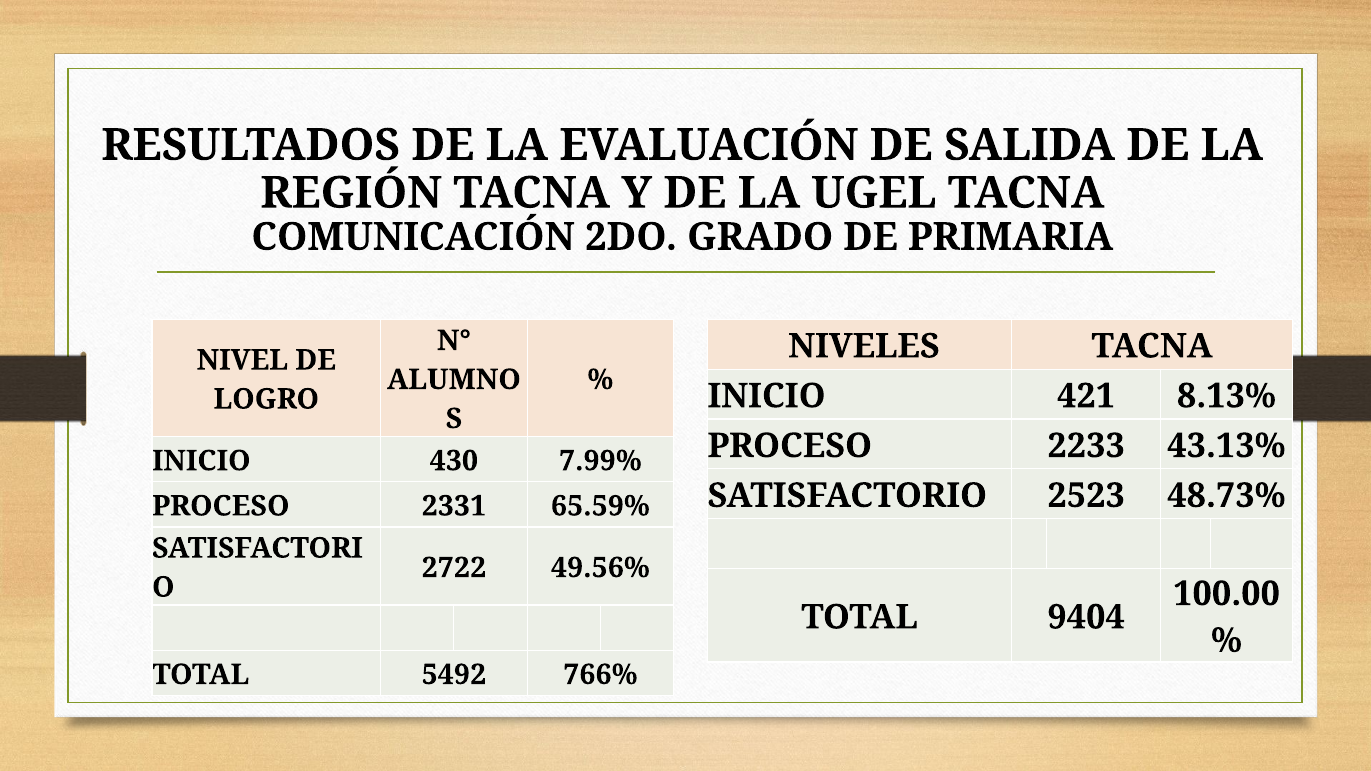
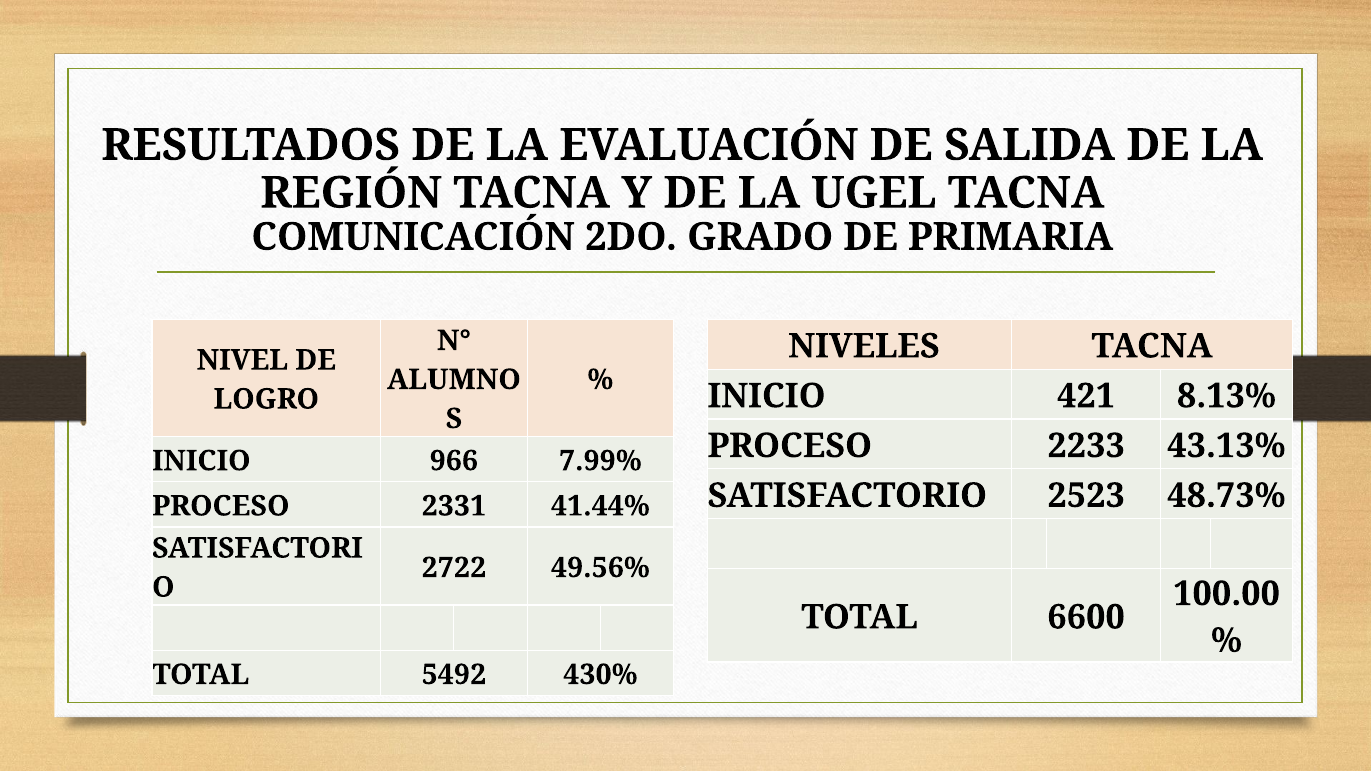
430: 430 -> 966 (454, 461)
65.59%: 65.59% -> 41.44% (600, 506)
9404: 9404 -> 6600 (1086, 617)
766%: 766% -> 430% (600, 675)
